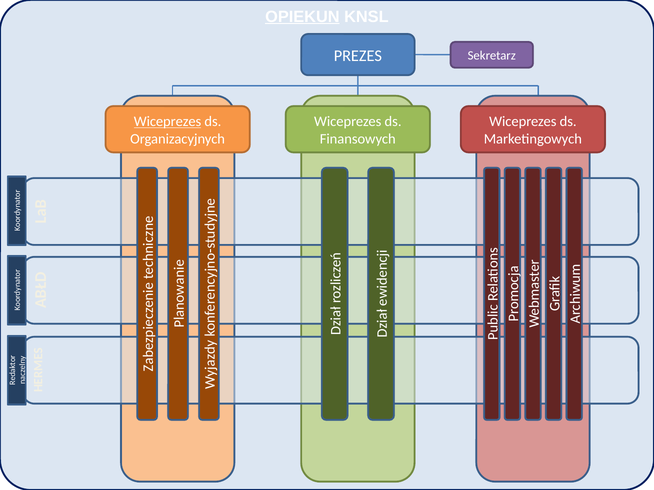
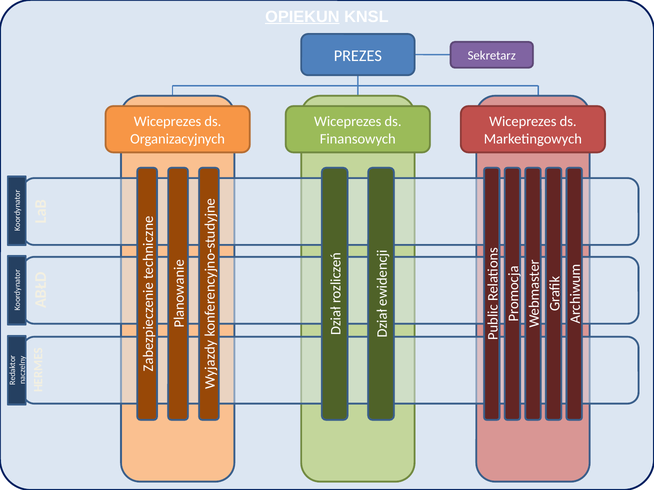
Wiceprezes underline: present -> none (168, 122)
